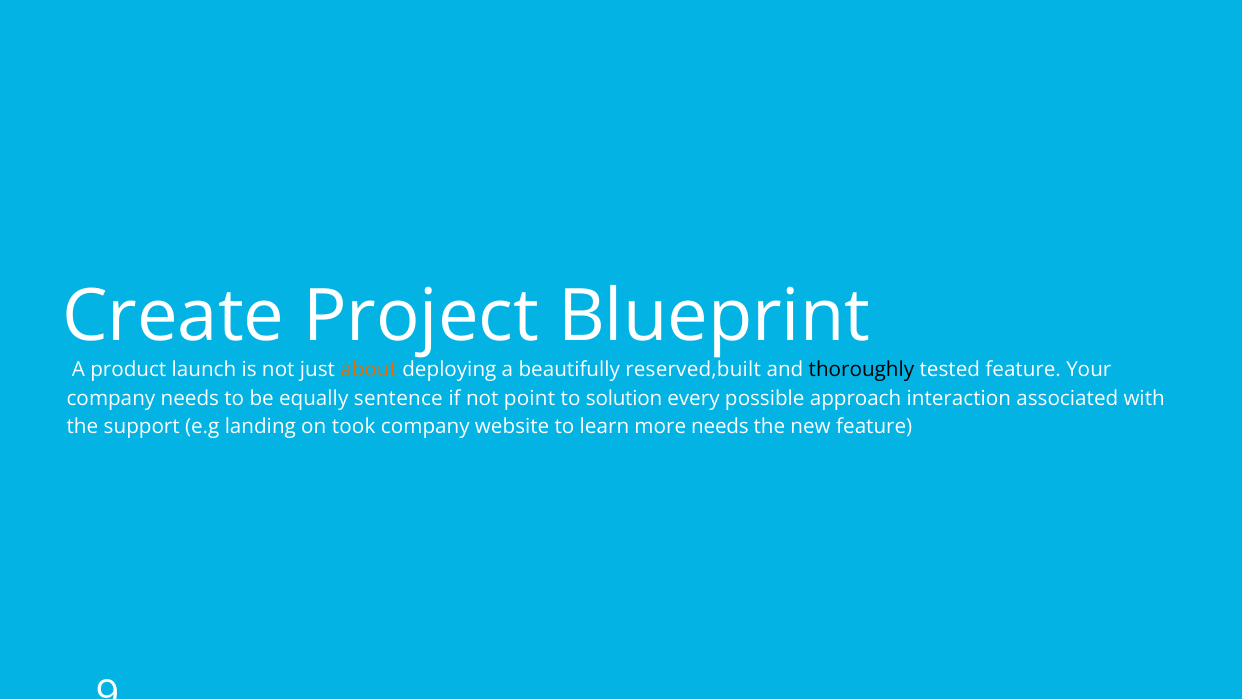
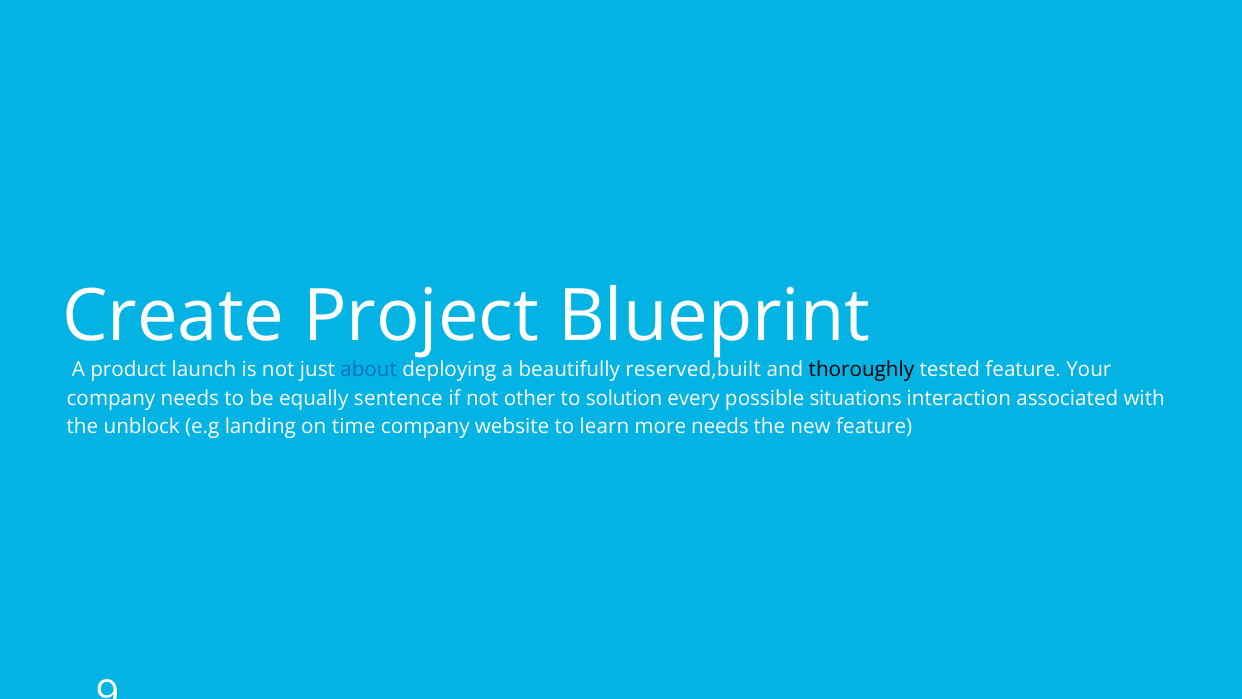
about colour: orange -> blue (369, 370)
point: point -> other (530, 398)
approach: approach -> situations (856, 398)
support: support -> unblock (142, 427)
took: took -> time (354, 427)
